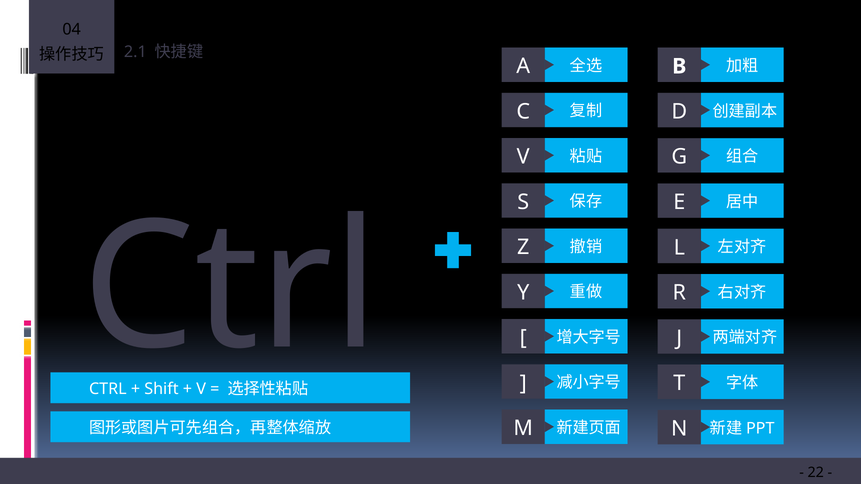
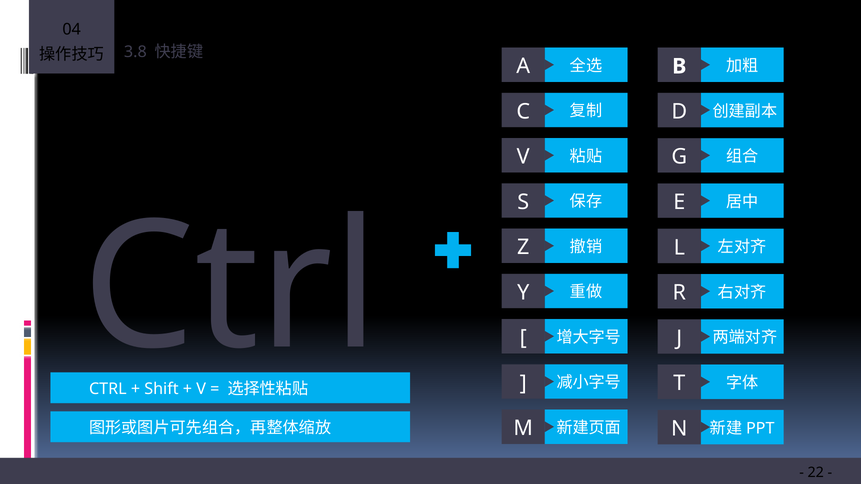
2.1: 2.1 -> 3.8 (135, 52)
